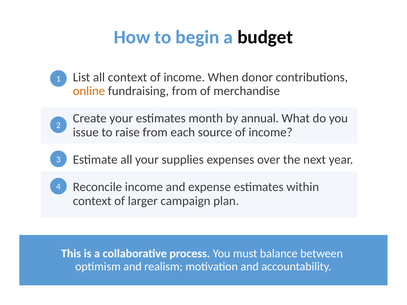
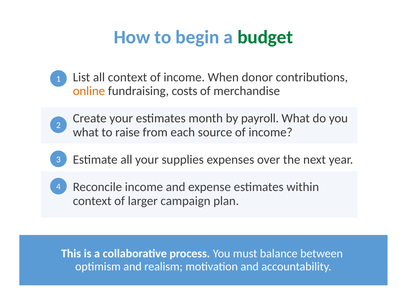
budget colour: black -> green (265, 37)
fundraising from: from -> costs (185, 91)
annual: annual -> payroll (260, 119)
issue: issue -> what (86, 132)
